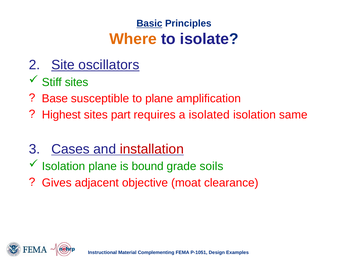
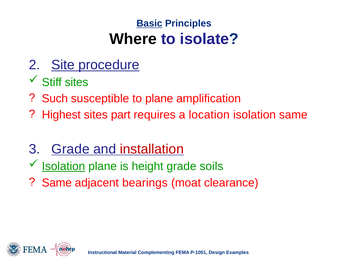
Where colour: orange -> black (133, 39)
oscillators: oscillators -> procedure (109, 65)
Base: Base -> Such (55, 98)
isolated: isolated -> location (209, 115)
3 Cases: Cases -> Grade (70, 149)
Isolation underline: none -> present (63, 166)
bound: bound -> height (148, 166)
Gives: Gives -> Same (57, 183)
objective: objective -> bearings (145, 183)
